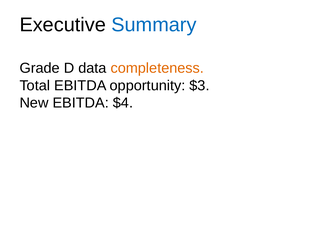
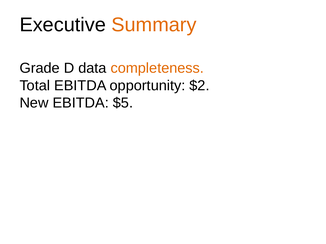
Summary colour: blue -> orange (154, 25)
$3: $3 -> $2 (199, 86)
$4: $4 -> $5 (123, 103)
